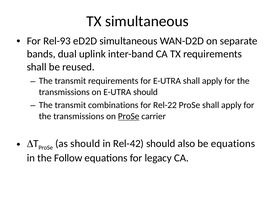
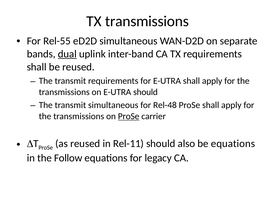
TX simultaneous: simultaneous -> transmissions (147, 21)
Rel-93: Rel-93 -> Rel-55 (57, 41)
dual underline: none -> present (67, 54)
transmit combinations: combinations -> simultaneous (113, 105)
Rel-22: Rel-22 -> Rel-48 (165, 105)
as should: should -> reused (85, 144)
Rel-42: Rel-42 -> Rel-11 (128, 144)
